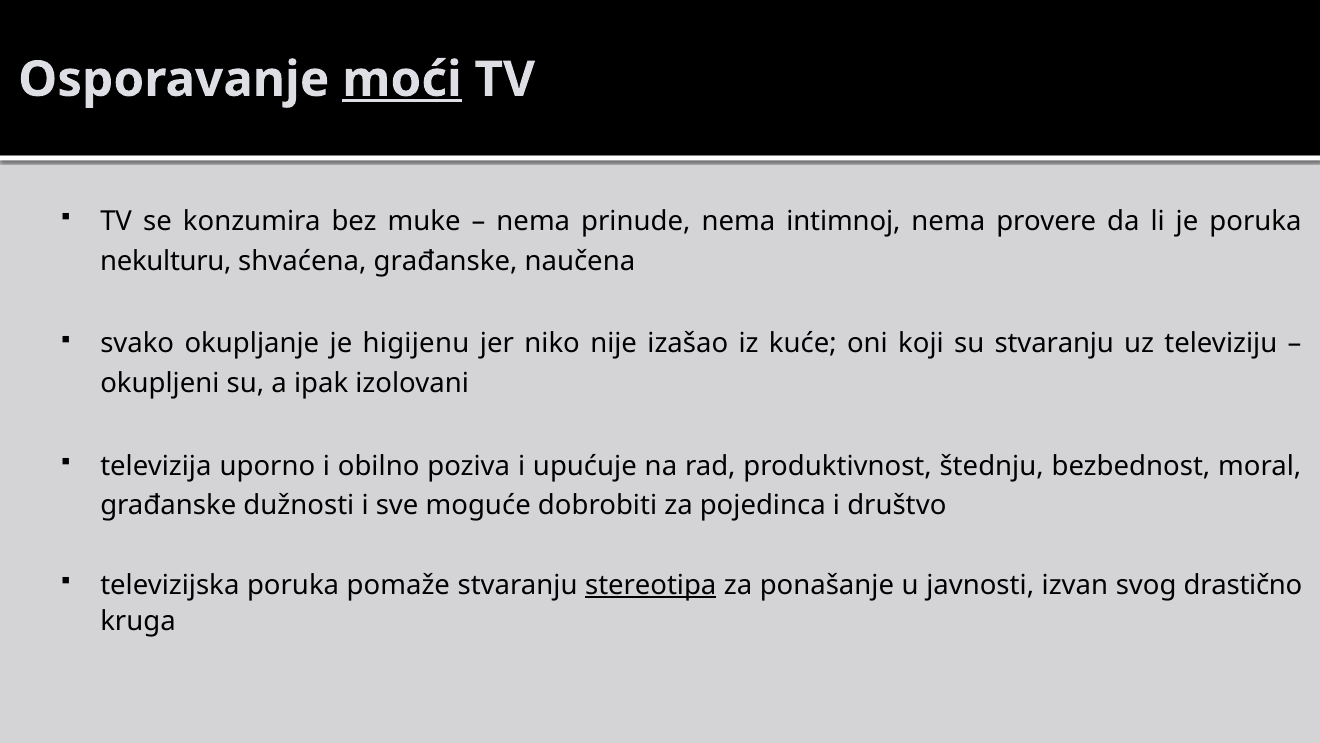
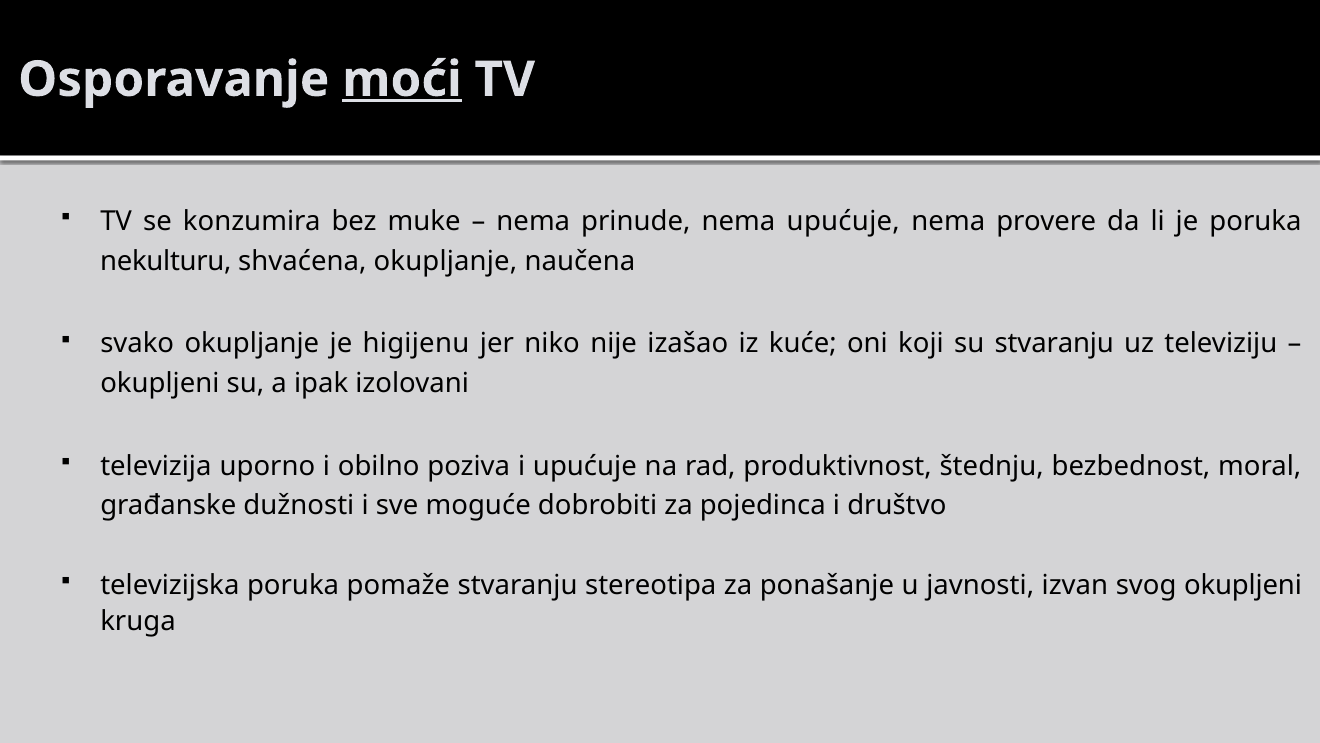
nema intimnoj: intimnoj -> upućuje (843, 221)
shvaćena građanske: građanske -> okupljanje (445, 261)
stereotipa underline: present -> none (651, 585)
svog drastično: drastično -> okupljeni (1243, 585)
